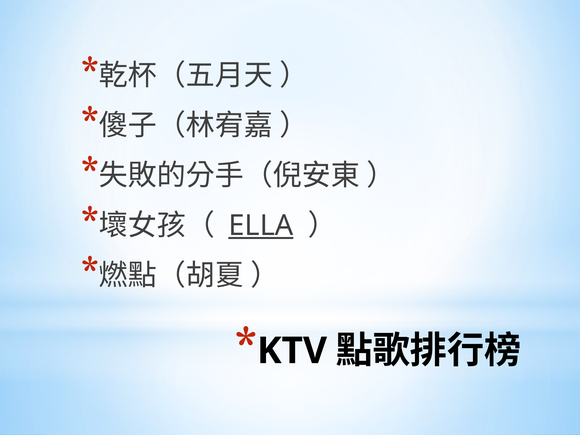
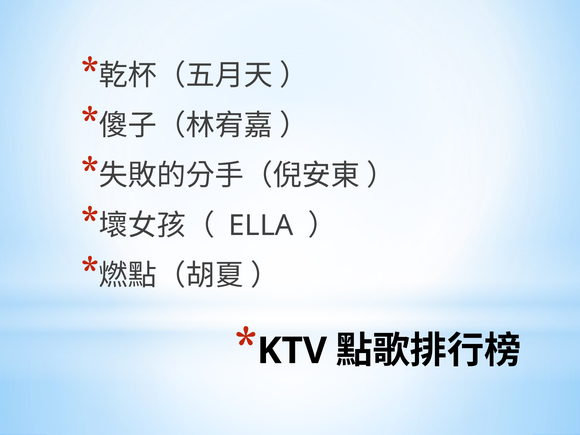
ELLA underline: present -> none (261, 226)
